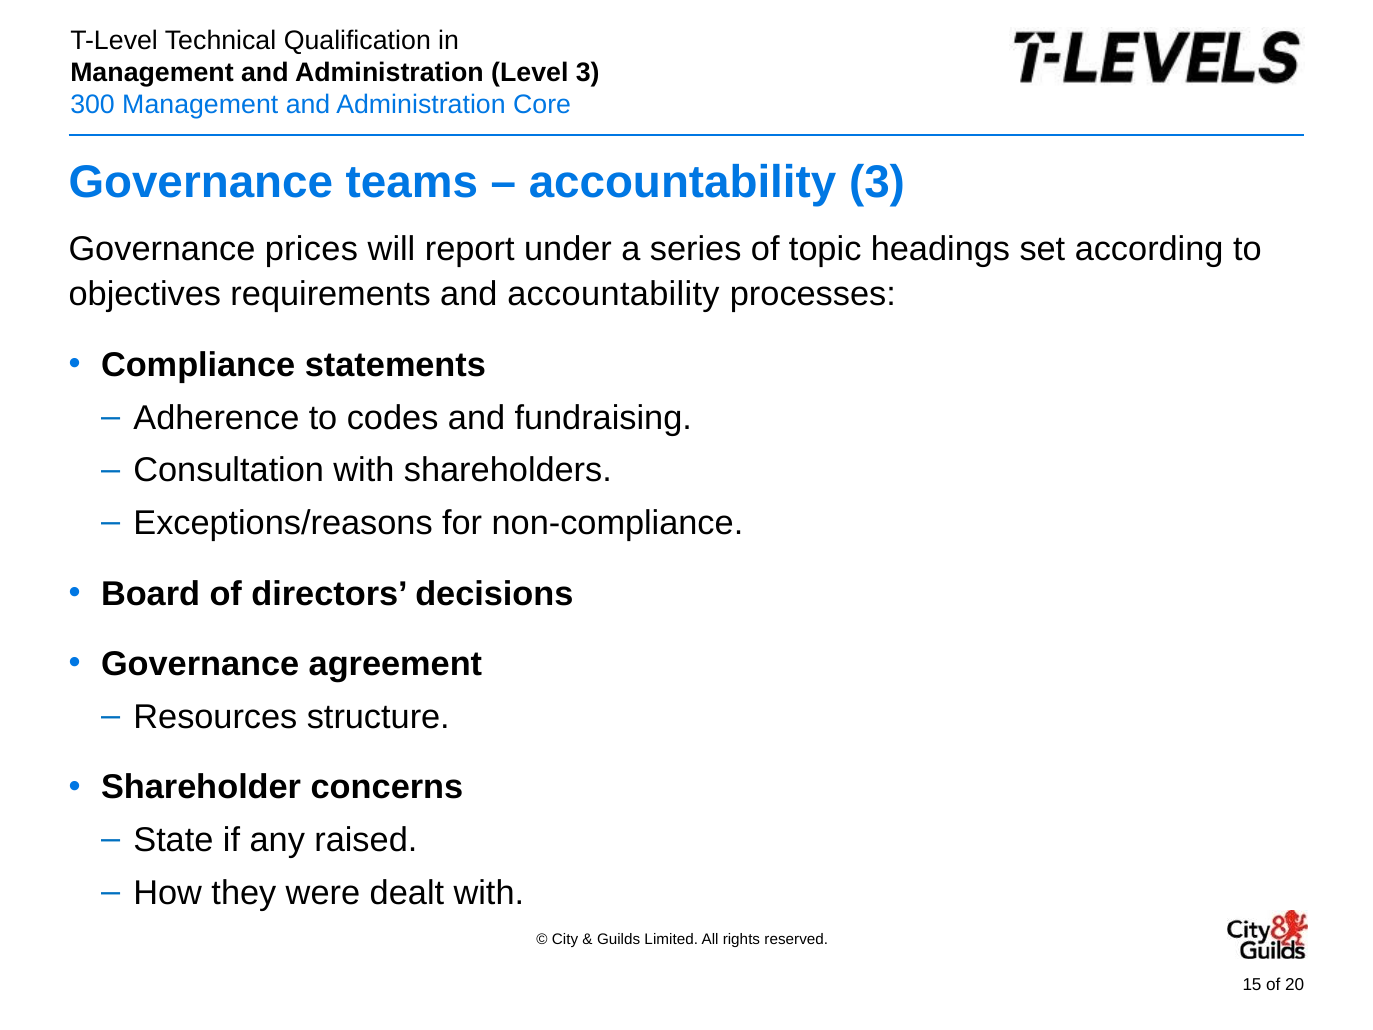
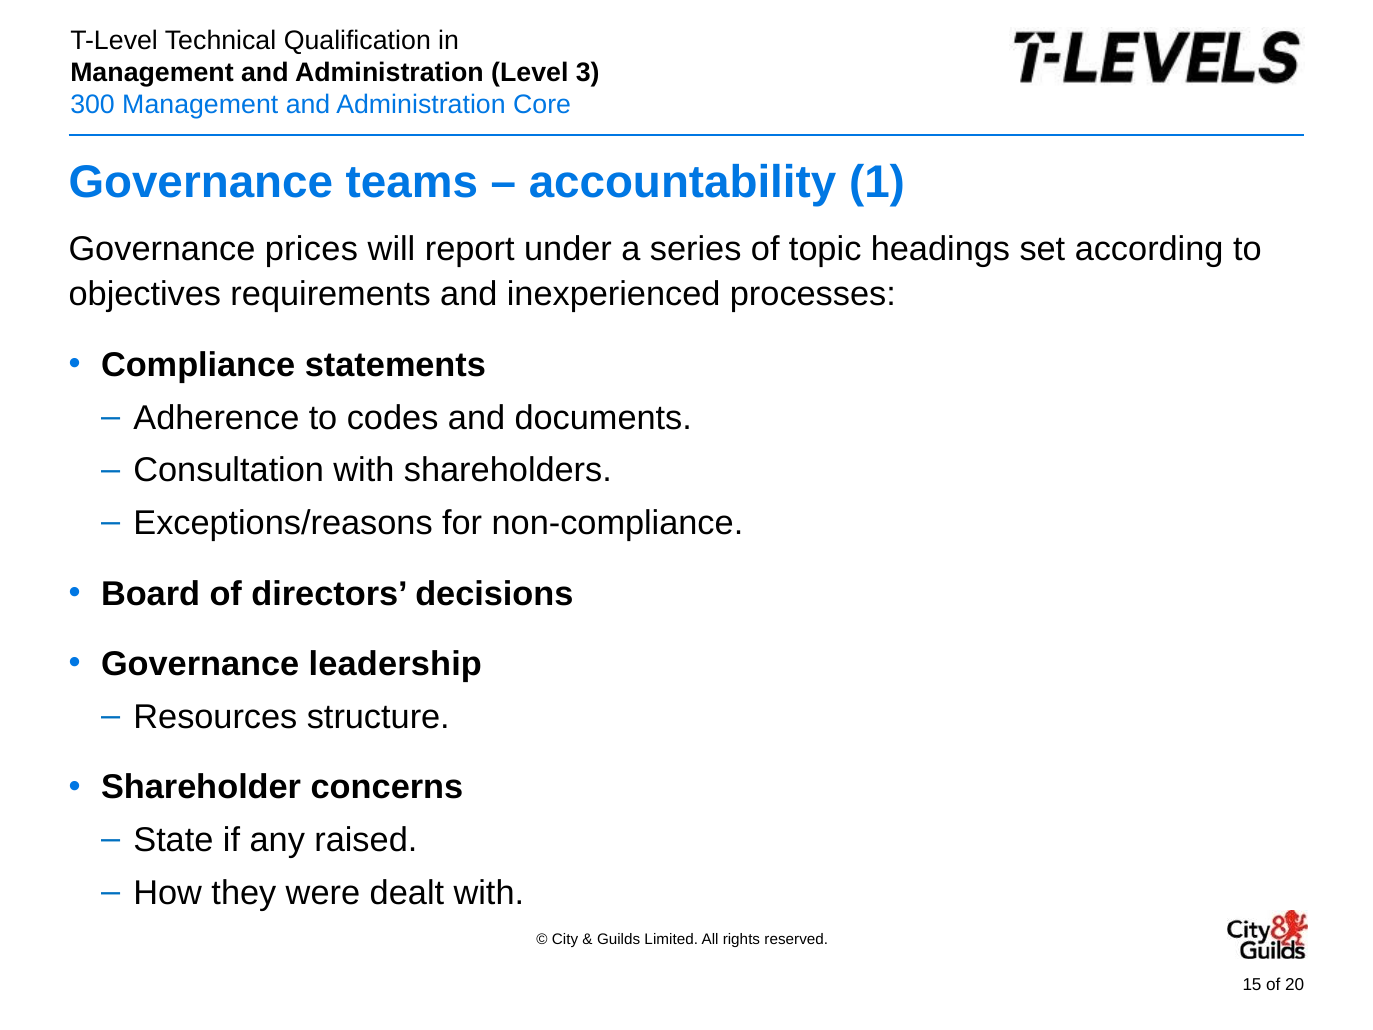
accountability 3: 3 -> 1 (877, 182)
and accountability: accountability -> inexperienced (614, 295)
fundraising: fundraising -> documents (603, 418)
agreement: agreement -> leadership (395, 664)
